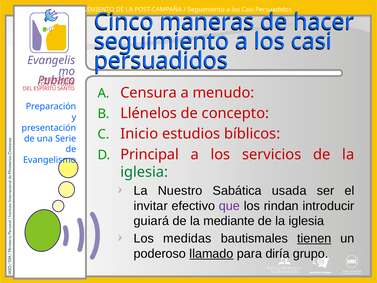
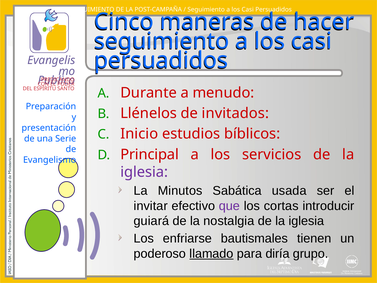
Censura: Censura -> Durante (149, 93)
concepto: concepto -> invitados (235, 113)
iglesia colour: green -> purple (144, 172)
Nuestro: Nuestro -> Minutos (180, 191)
rindan: rindan -> cortas (281, 206)
mediante: mediante -> nostalgia (229, 221)
medidas: medidas -> enfriarse (187, 238)
tienen underline: present -> none (314, 238)
